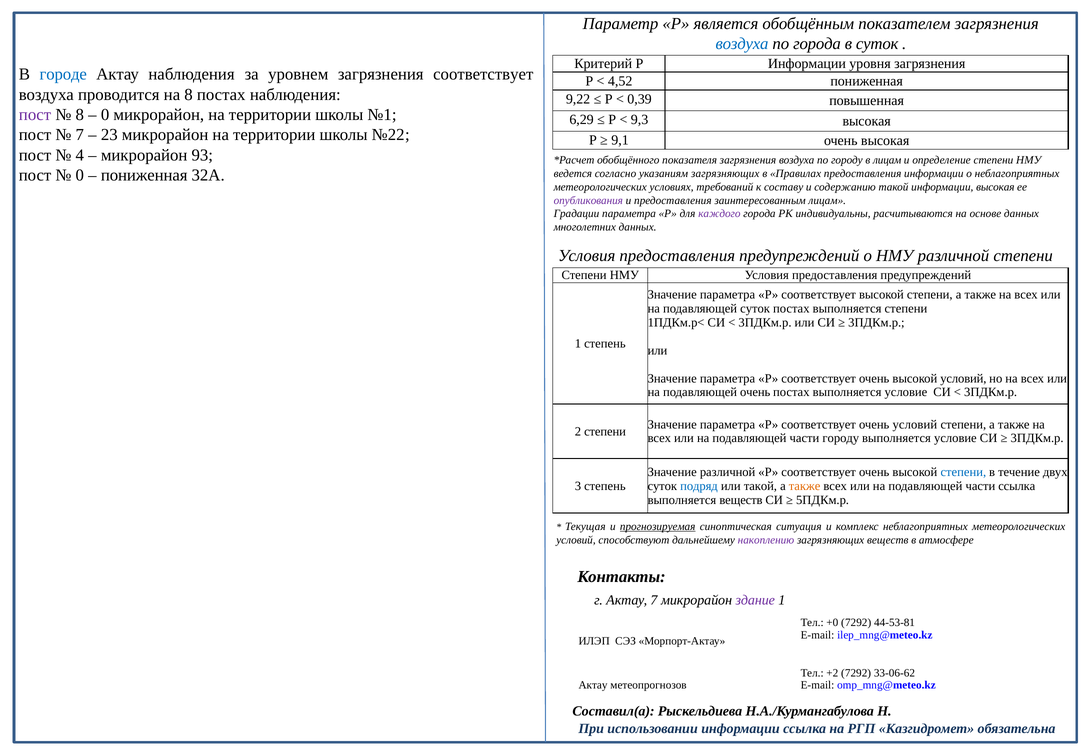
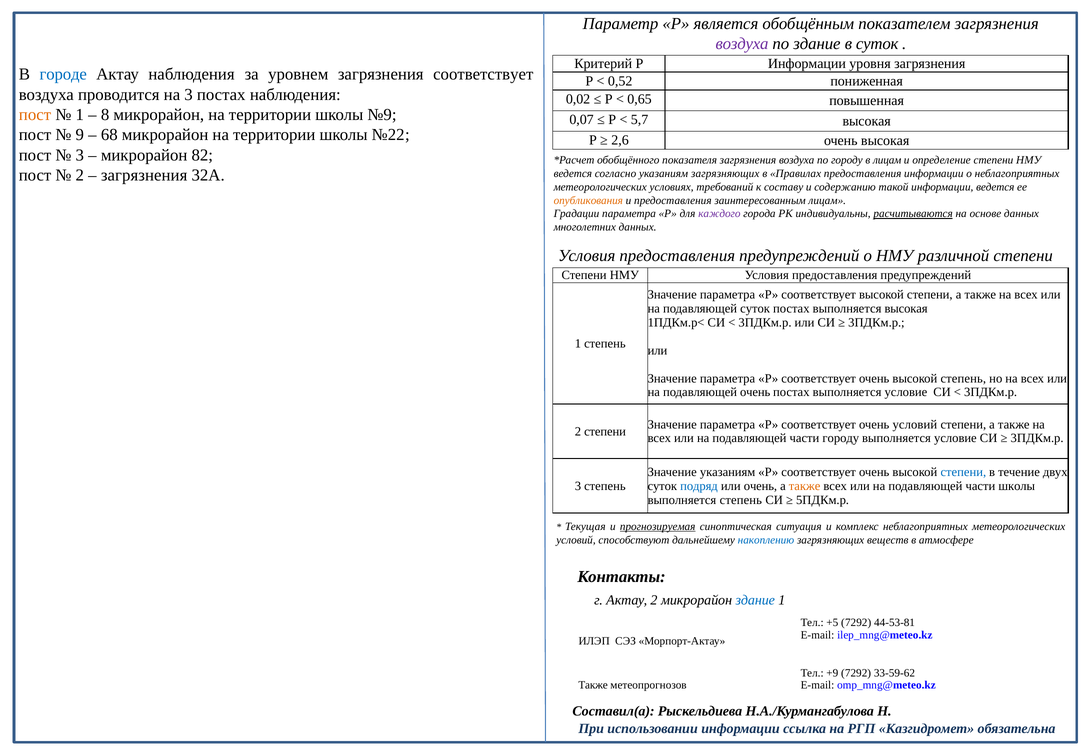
воздуха colour: blue -> purple (742, 44)
по города: города -> здание (817, 44)
4,52: 4,52 -> 0,52 (620, 81)
на 8: 8 -> 3 (189, 95)
9,22: 9,22 -> 0,02 (578, 99)
0,39: 0,39 -> 0,65 (640, 99)
пост colour: purple -> orange (35, 115)
8: 8 -> 1 (80, 115)
0: 0 -> 8 (105, 115)
№1: №1 -> №9 (382, 115)
6,29: 6,29 -> 0,07 (582, 120)
9,3: 9,3 -> 5,7 (640, 120)
7: 7 -> 9 (80, 135)
23: 23 -> 68 (109, 135)
9,1: 9,1 -> 2,6 (620, 140)
4: 4 -> 3 (80, 155)
93: 93 -> 82 (202, 155)
0: 0 -> 2 (80, 175)
пониженная: пониженная -> загрязнения (144, 175)
информации высокая: высокая -> ведется (995, 187)
опубликования colour: purple -> orange (588, 200)
расчитываются underline: none -> present (913, 214)
выполняется степени: степени -> высокая (906, 309)
высокой условий: условий -> степень (963, 379)
Значение различной: различной -> указаниям (728, 472)
или такой: такой -> очень (760, 486)
части ссылка: ссылка -> школы (1017, 486)
выполняется веществ: веществ -> степень (741, 500)
накоплению colour: purple -> blue (766, 540)
Актау 7: 7 -> 2 (654, 600)
здание colour: purple -> blue (755, 600)
+0: +0 -> +5 (832, 623)
+2: +2 -> +9 (832, 673)
33-06-62: 33-06-62 -> 33-59-62 (894, 673)
Актау: Актау -> Также (593, 686)
